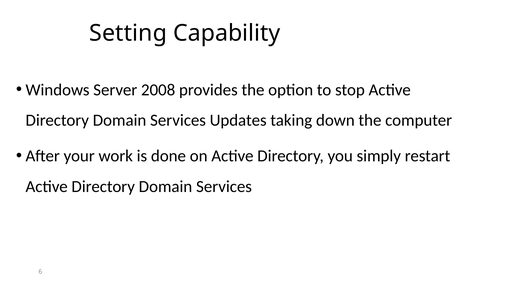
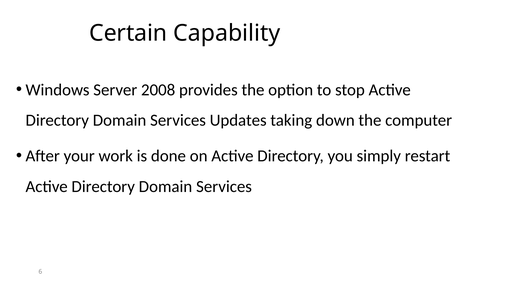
Setting: Setting -> Certain (128, 33)
